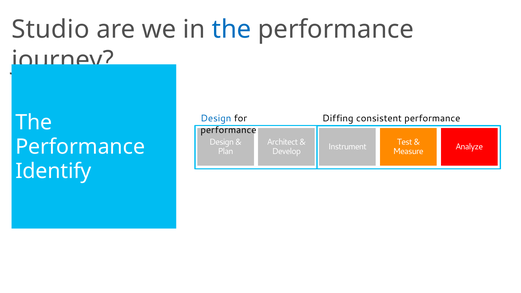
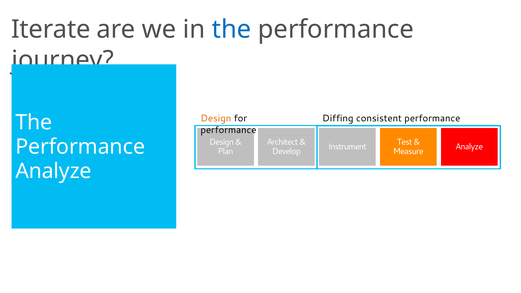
Studio: Studio -> Iterate (51, 30)
Design colour: blue -> orange (216, 118)
Identify: Identify -> Analyze (53, 171)
